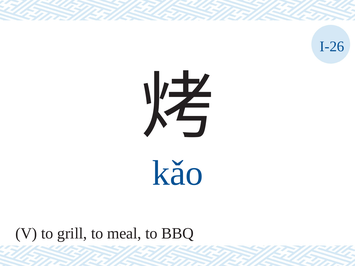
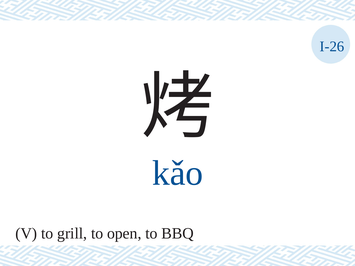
meal: meal -> open (124, 234)
